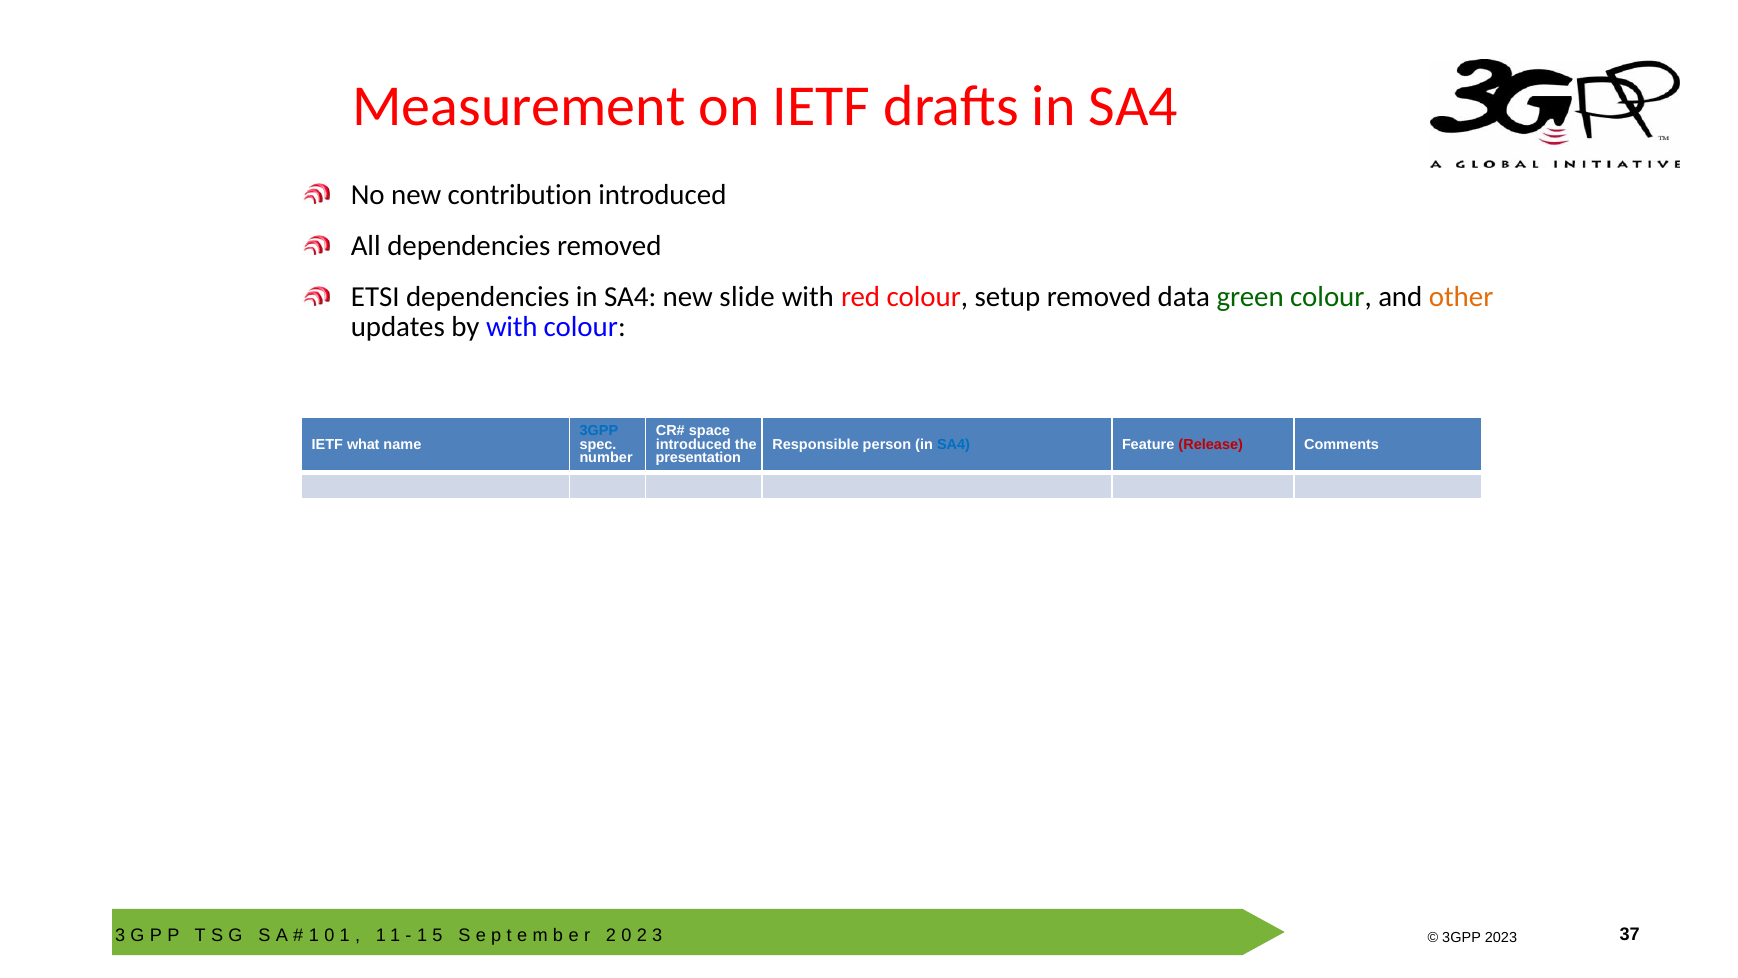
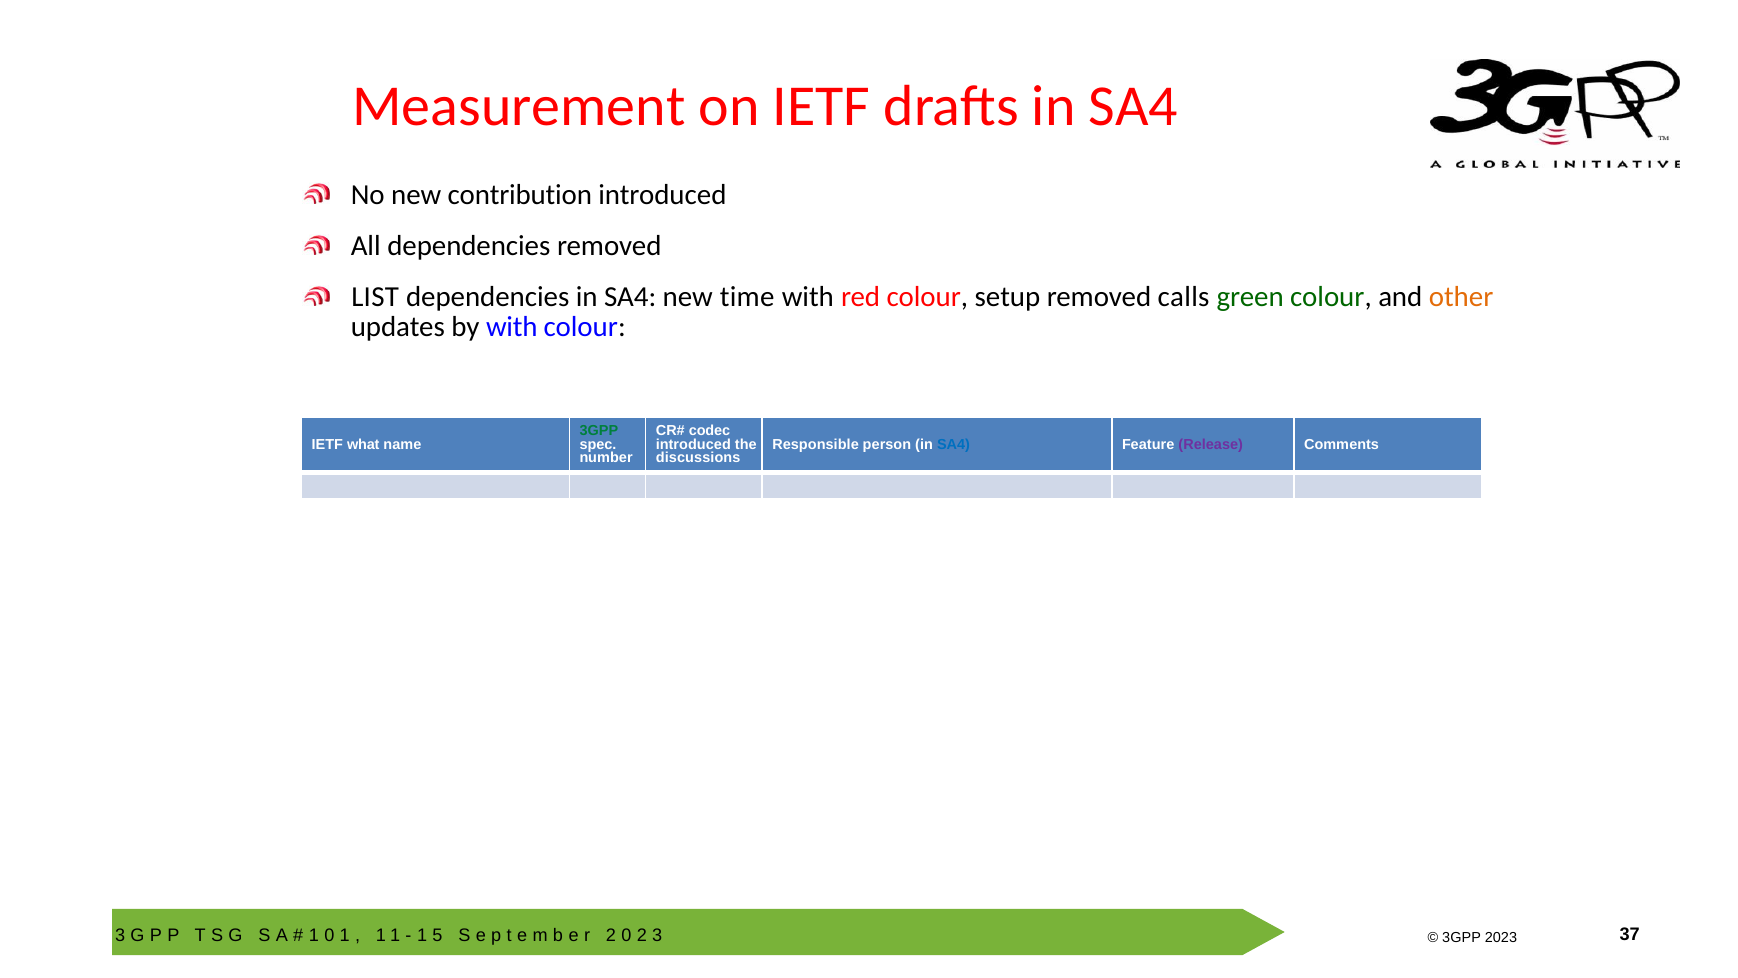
ETSI: ETSI -> LIST (375, 297)
slide: slide -> time (747, 297)
data: data -> calls (1184, 297)
3GPP colour: blue -> green (599, 430)
space: space -> codec (709, 430)
Release colour: red -> purple (1211, 444)
presentation: presentation -> discussions (698, 458)
